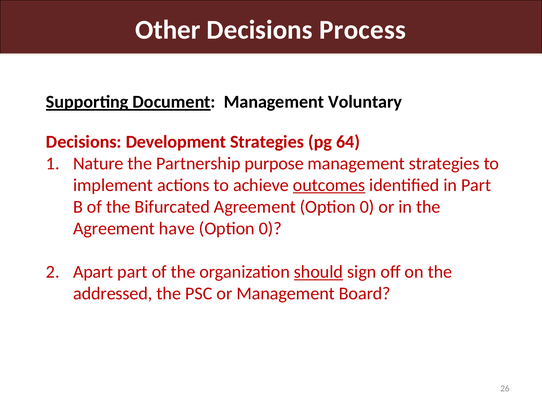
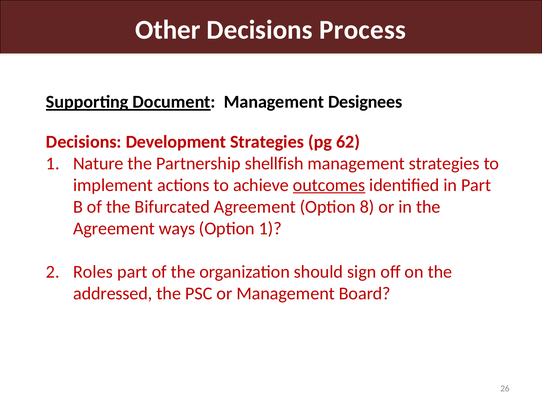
Voluntary: Voluntary -> Designees (365, 102)
64: 64 -> 62 (348, 142)
purpose: purpose -> shellfish (274, 163)
Agreement Option 0: 0 -> 8 (367, 207)
have: have -> ways (177, 228)
0: 0 -> 1 (270, 228)
Apart: Apart -> Roles (93, 272)
should underline: present -> none (319, 272)
